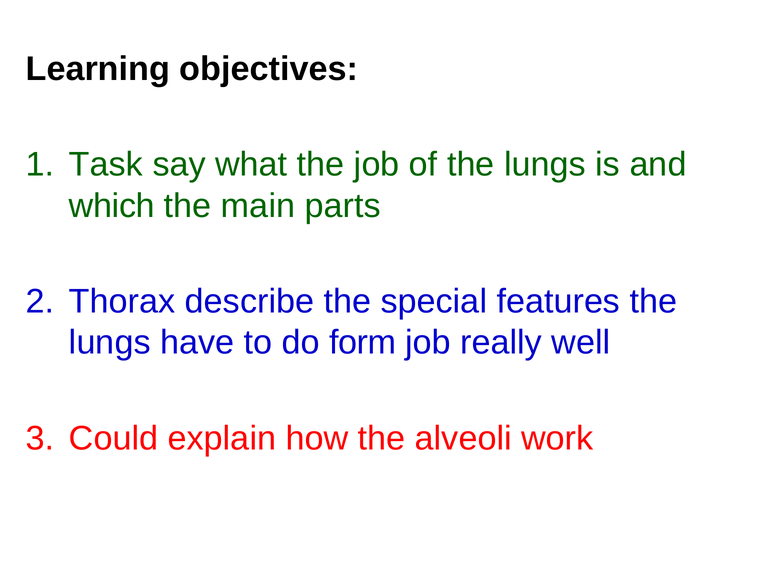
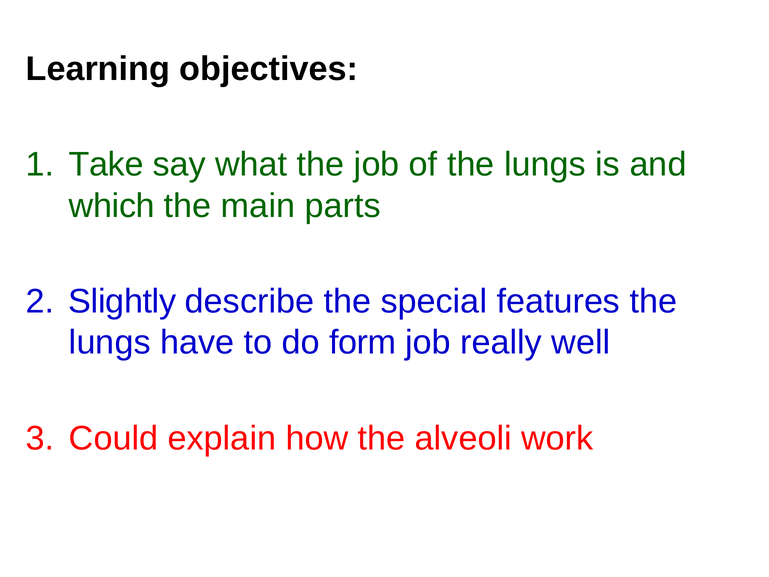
Task: Task -> Take (106, 165)
Thorax: Thorax -> Slightly (122, 301)
